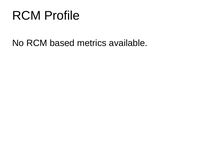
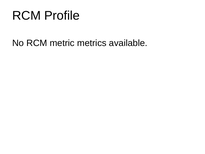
based: based -> metric (62, 43)
